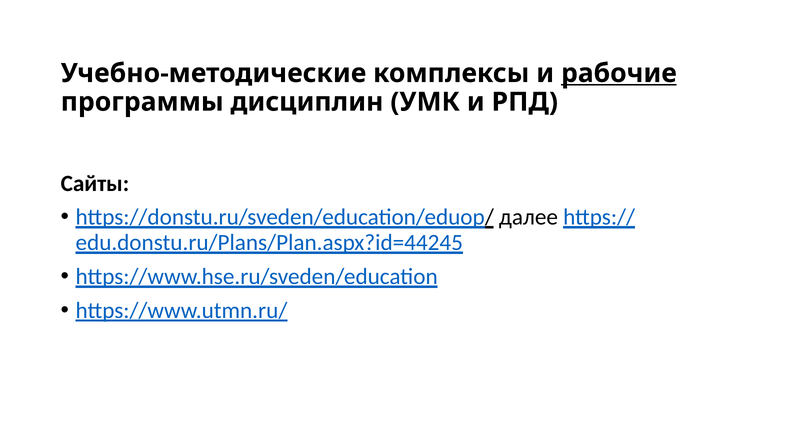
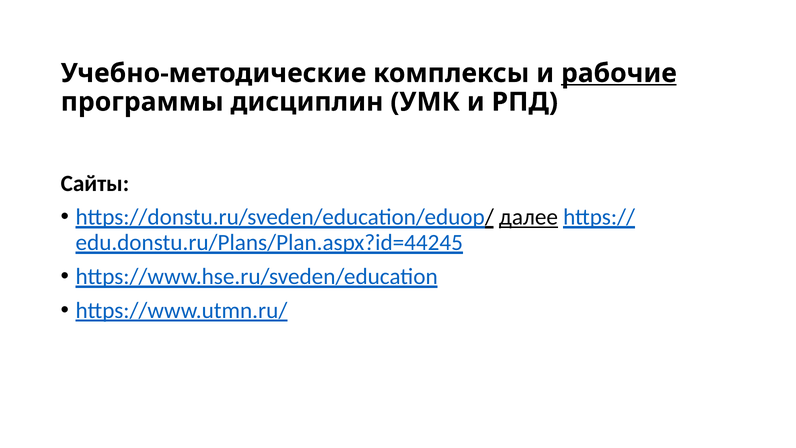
далее underline: none -> present (528, 217)
